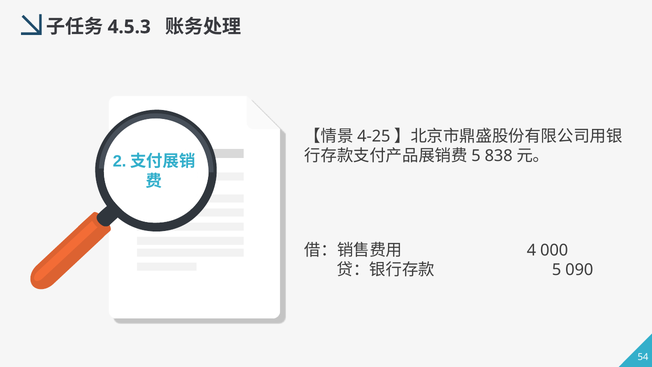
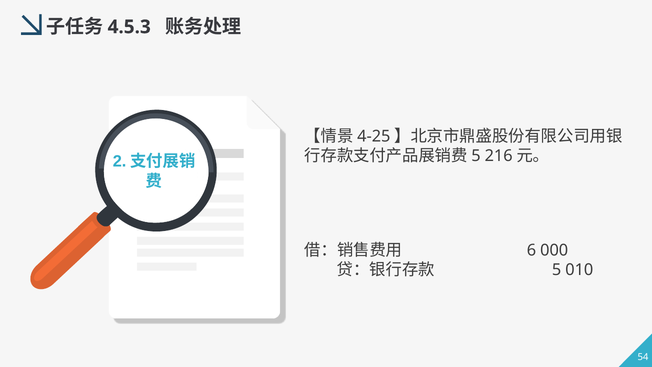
838: 838 -> 216 (499, 156)
4: 4 -> 6 (532, 250)
090: 090 -> 010 (579, 269)
